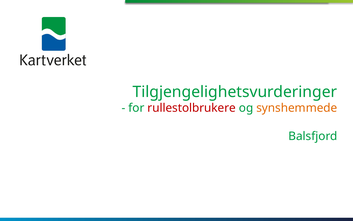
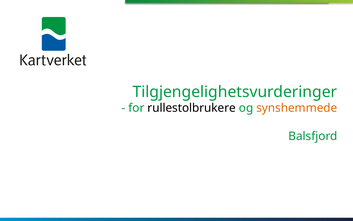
rullestolbrukere colour: red -> black (192, 108)
